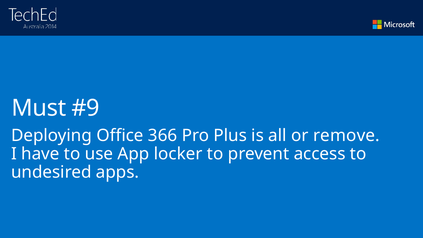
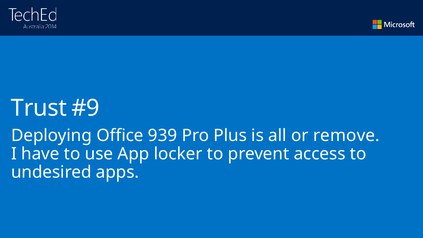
Must: Must -> Trust (39, 108)
366: 366 -> 939 (163, 135)
